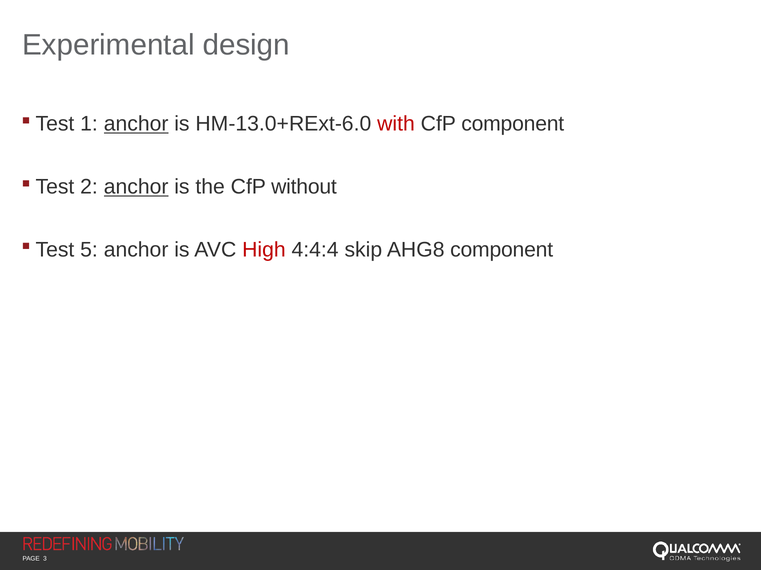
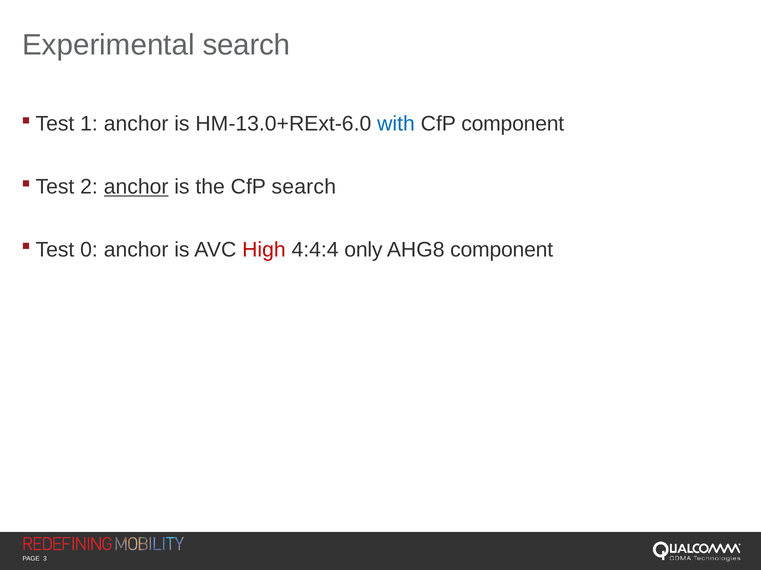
Experimental design: design -> search (246, 45)
anchor underline: present -> none (136, 124)
with colour: red -> blue (396, 124)
CfP without: without -> search (304, 187)
5: 5 -> 0 (89, 250)
skip: skip -> only (363, 250)
